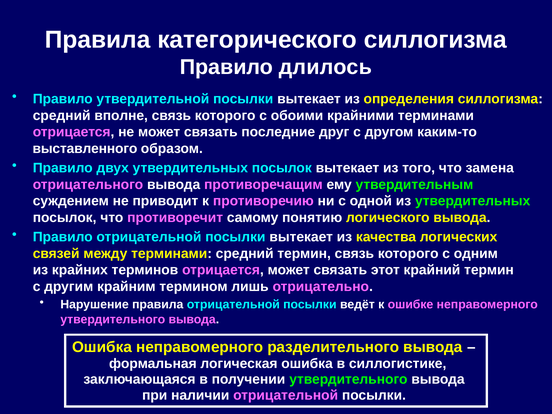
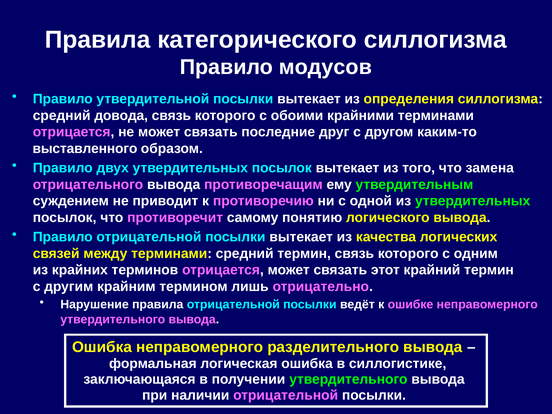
длилось: длилось -> модусов (325, 67)
вполне: вполне -> довода (121, 115)
